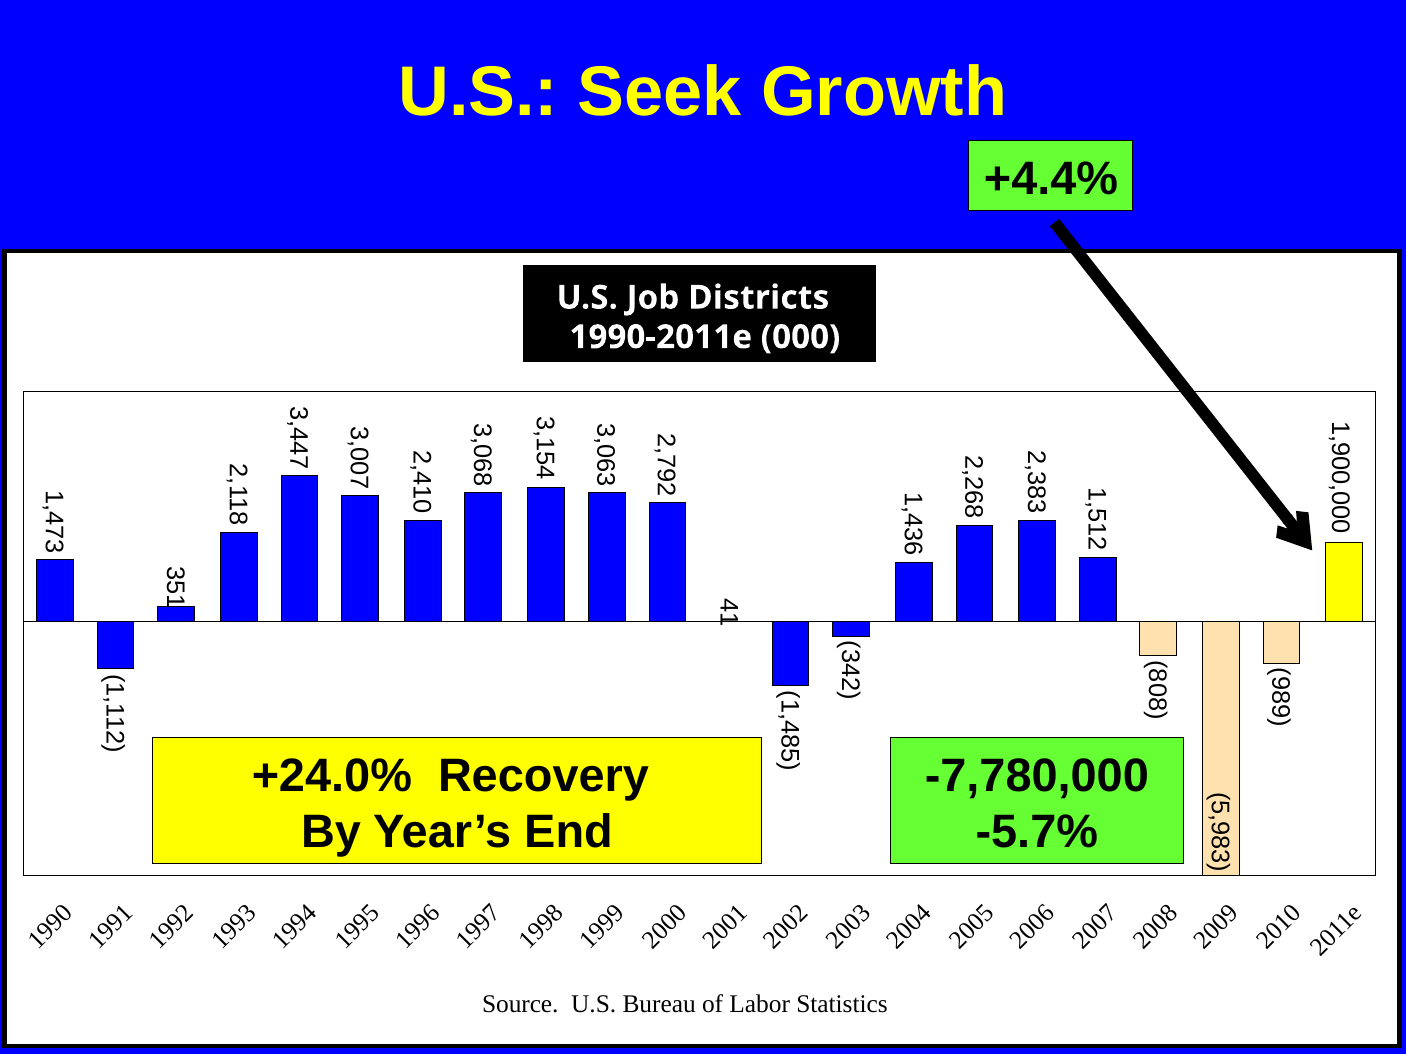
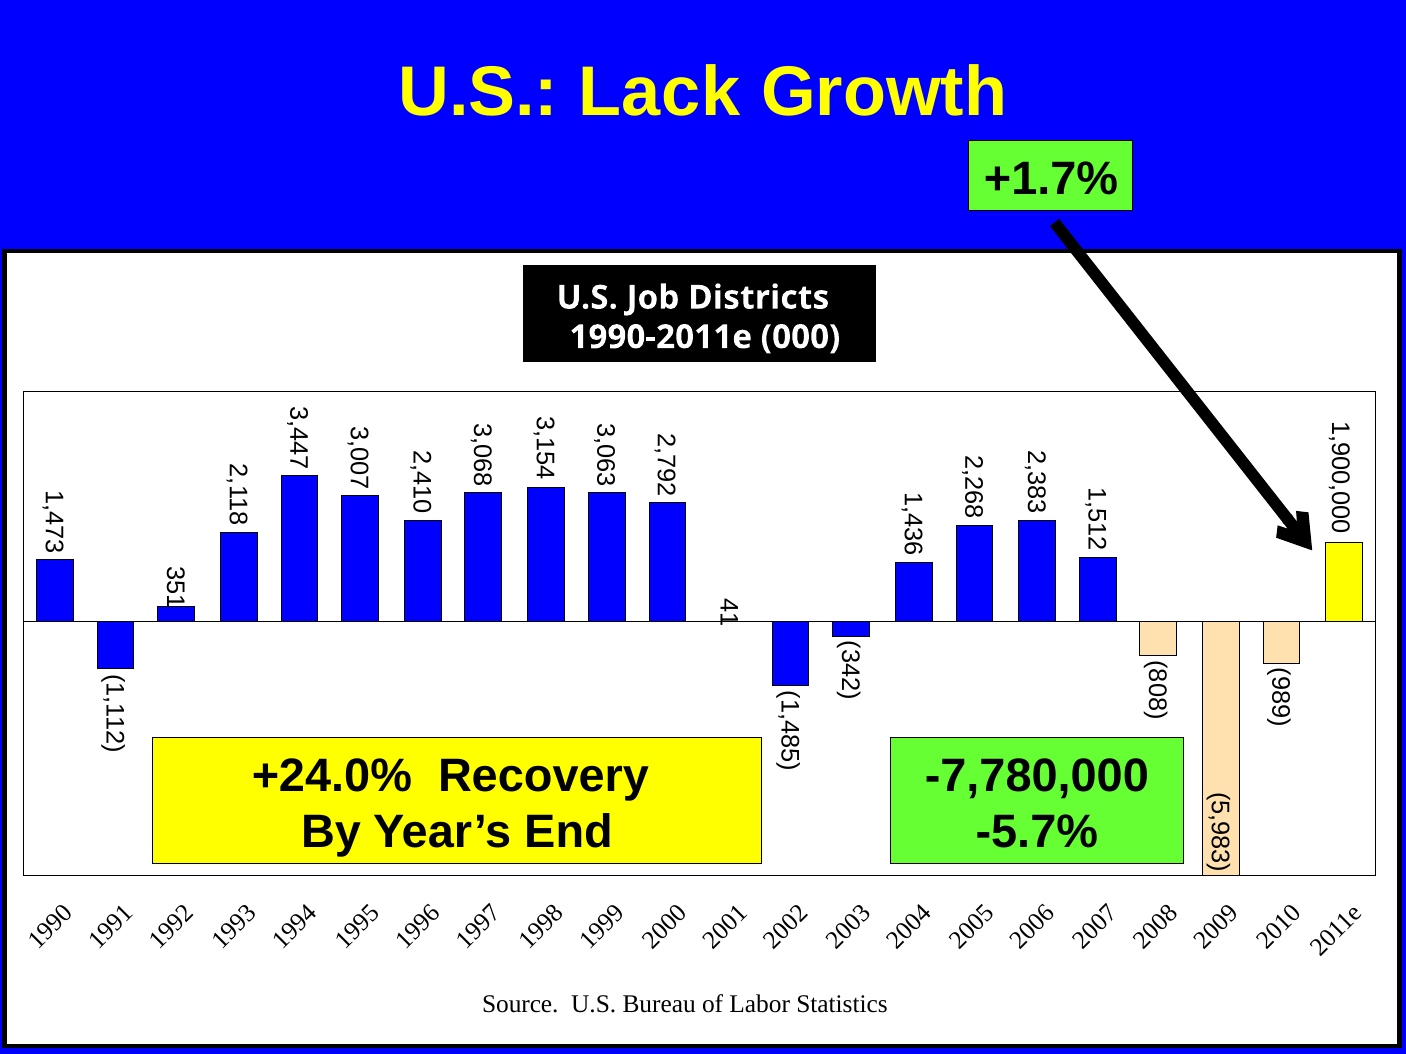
Seek: Seek -> Lack (659, 93)
+4.4%: +4.4% -> +1.7% (1051, 179)
